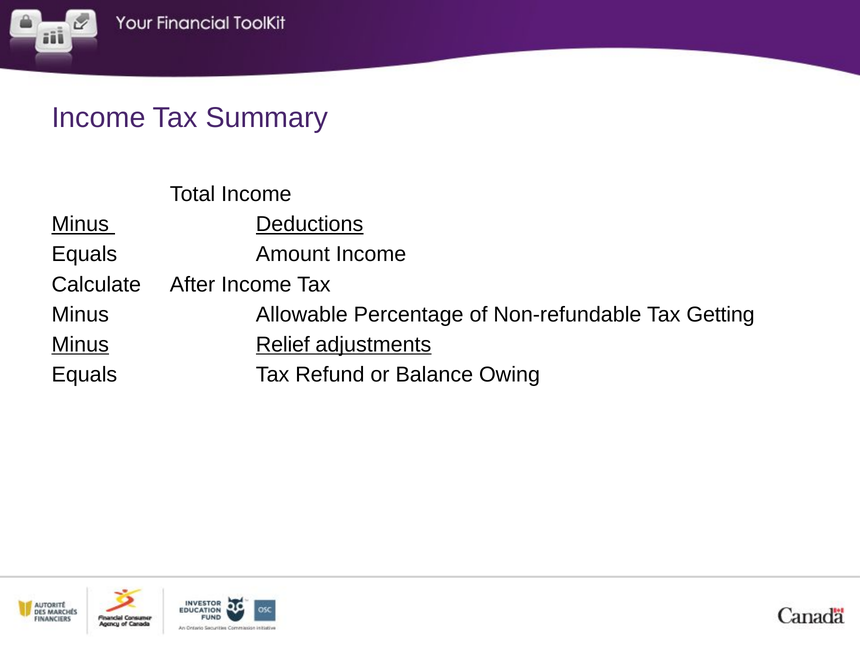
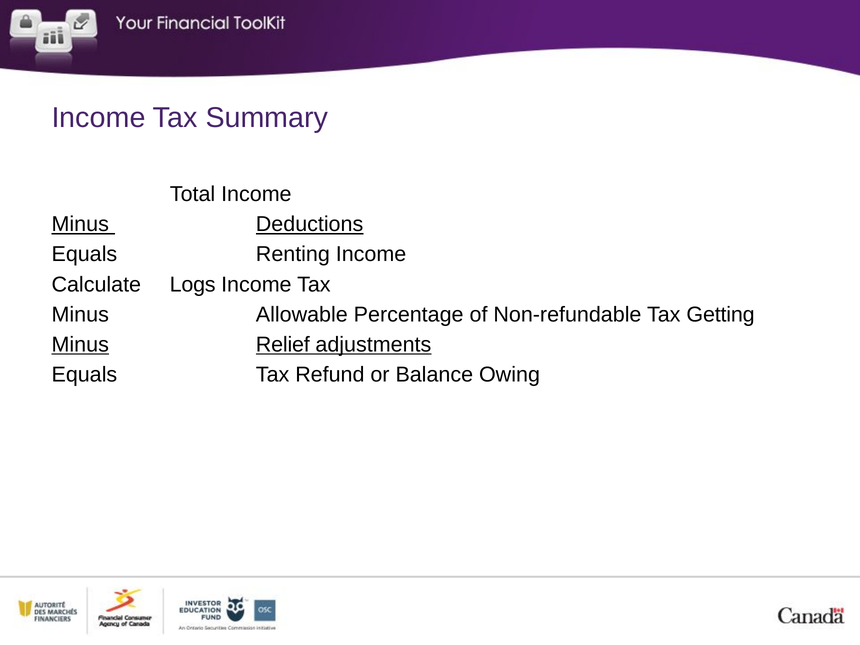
Amount: Amount -> Renting (293, 254)
After: After -> Logs (193, 284)
